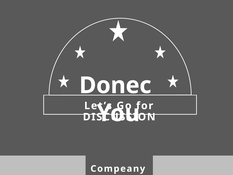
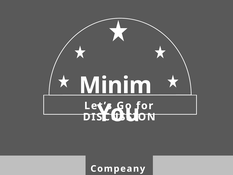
Donec: Donec -> Minim (115, 85)
